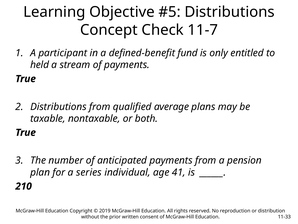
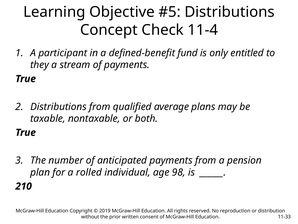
11-7: 11-7 -> 11-4 (203, 30)
held: held -> they (40, 65)
series: series -> rolled (89, 172)
41: 41 -> 98 (179, 172)
